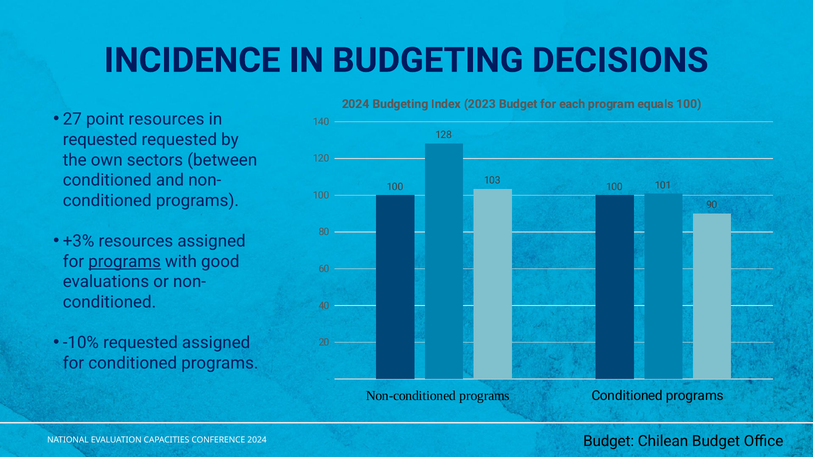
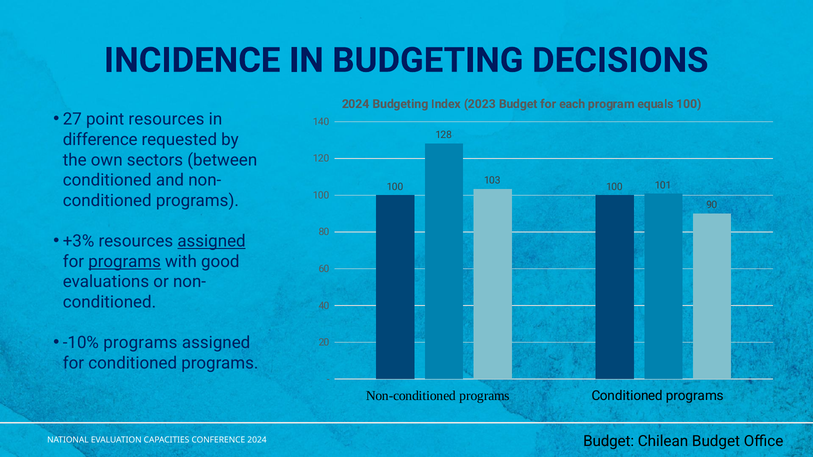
requested: requested -> difference (100, 140)
assigned underline: none -> present (212, 241)
requested: requested -> programs (140, 343)
